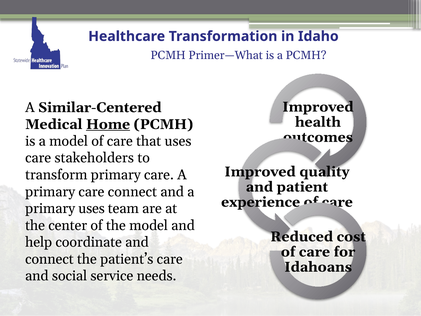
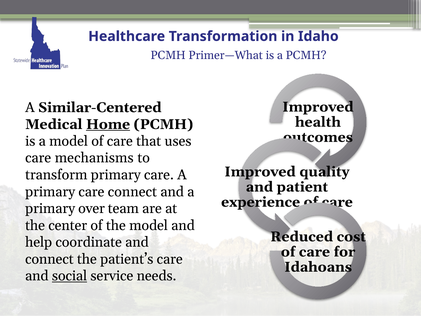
stakeholders: stakeholders -> mechanisms (94, 158)
primary uses: uses -> over (92, 208)
social underline: none -> present (70, 276)
